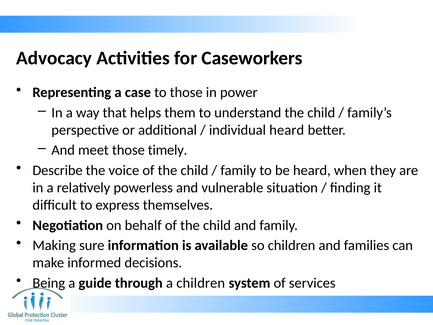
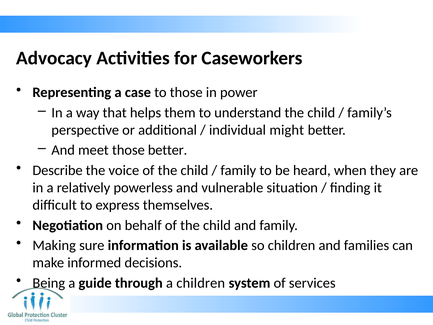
individual heard: heard -> might (287, 130)
those timely: timely -> better (168, 150)
